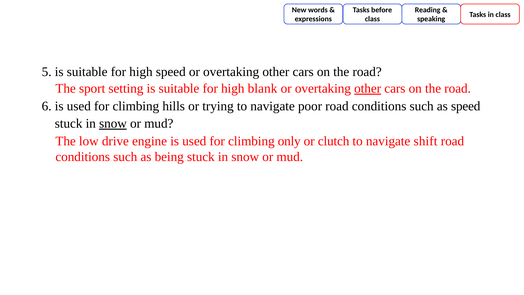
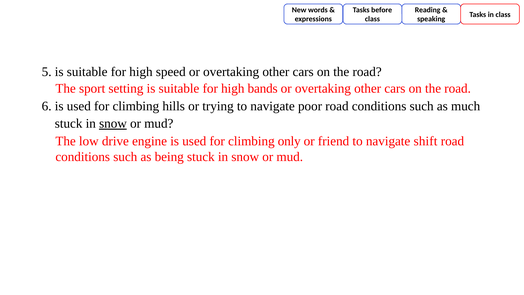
blank: blank -> bands (263, 88)
other underline: present -> none (368, 88)
as speed: speed -> much (466, 106)
clutch: clutch -> friend (334, 141)
